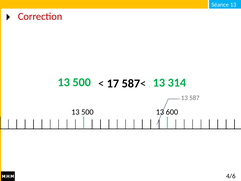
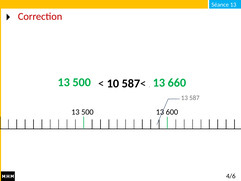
314: 314 -> 660 (177, 83)
17: 17 -> 10 (113, 83)
